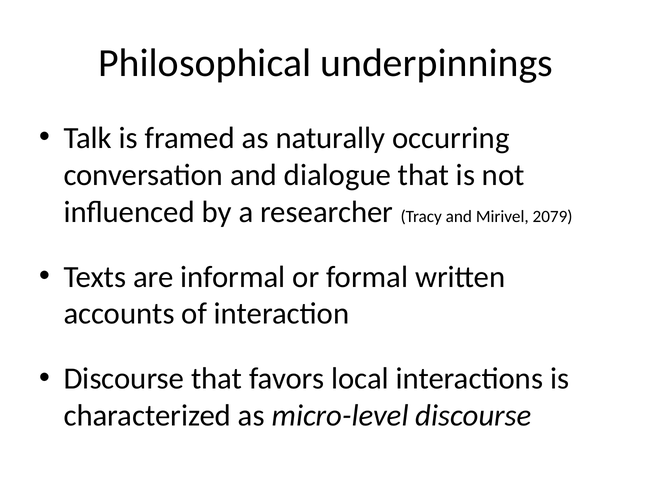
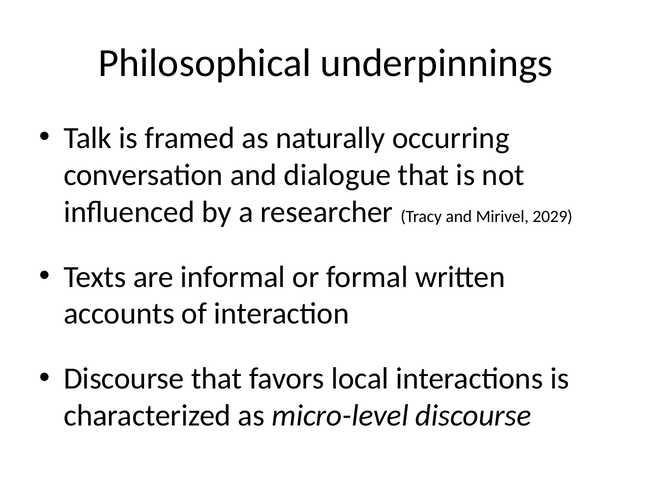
2079: 2079 -> 2029 (553, 216)
